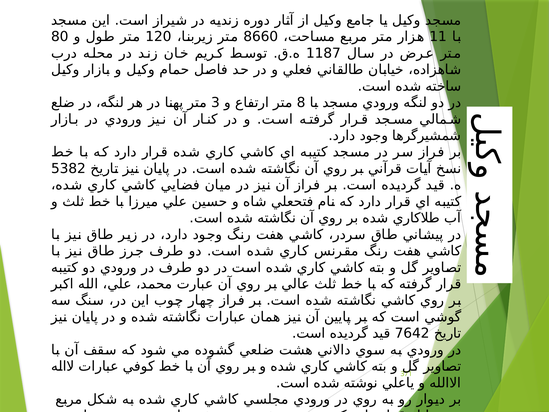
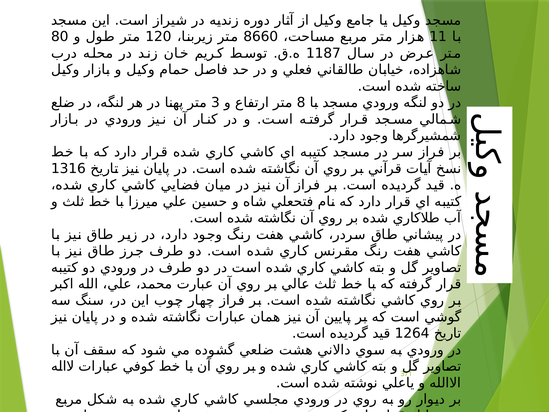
5382: 5382 -> 1316 (69, 168)
7642: 7642 -> 1264 (412, 333)
